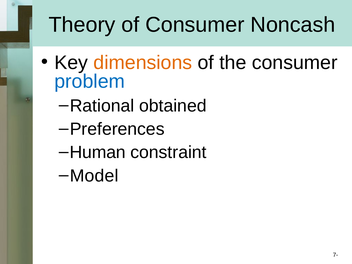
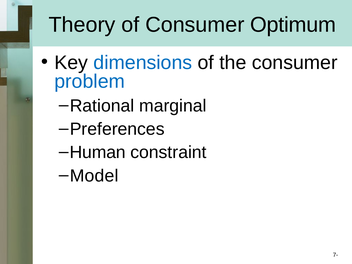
Noncash: Noncash -> Optimum (293, 25)
dimensions colour: orange -> blue (143, 63)
obtained: obtained -> marginal (173, 106)
